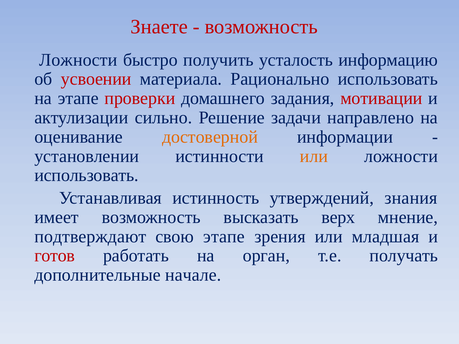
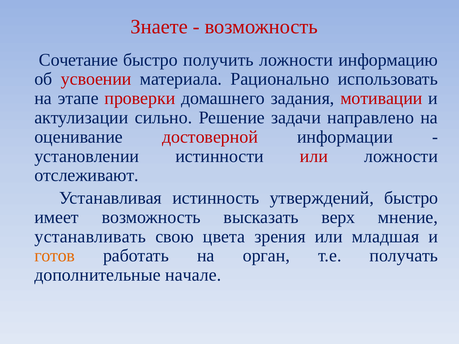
Ложности: Ложности -> Сочетание (78, 60)
получить усталость: усталость -> ложности (296, 60)
достоверной colour: orange -> red (210, 137)
или colour: orange -> red (314, 156)
использовать: использовать -> отслеживают (87, 176)
утверждений знания: знания -> быстро (411, 198)
подтверждают: подтверждают -> устанавливать (90, 237)
свою этапе: этапе -> цвета (224, 237)
готов colour: red -> orange (55, 256)
